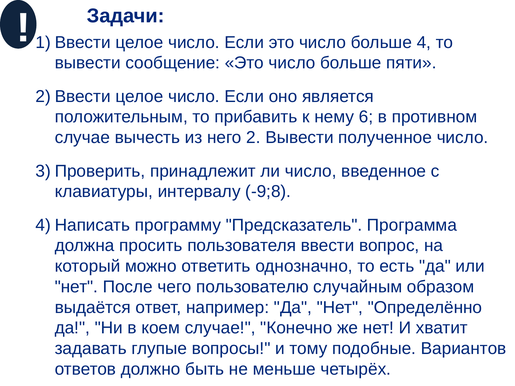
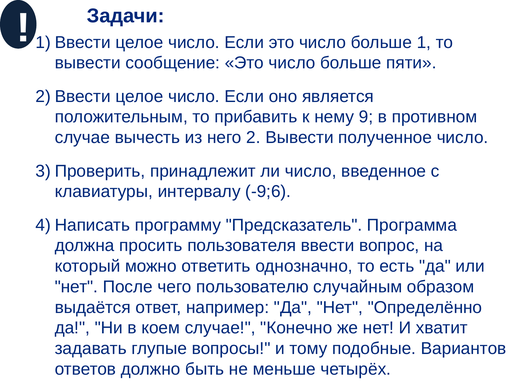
4: 4 -> 1 (424, 42)
6: 6 -> 9 (366, 117)
-9;8: -9;8 -> -9;6 (268, 192)
